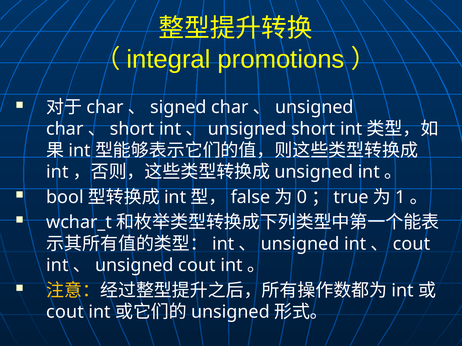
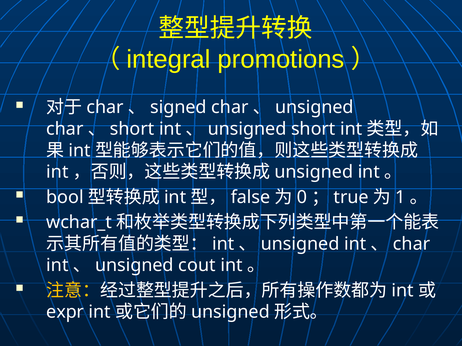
cout: cout -> char (412, 244)
cout: cout -> expr (65, 313)
